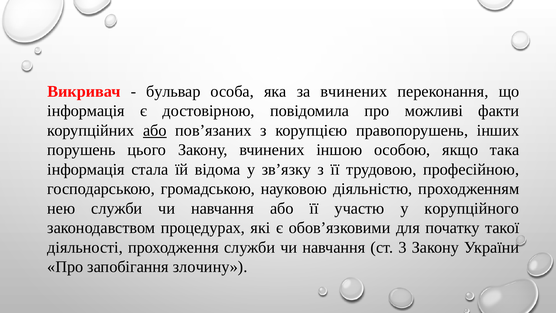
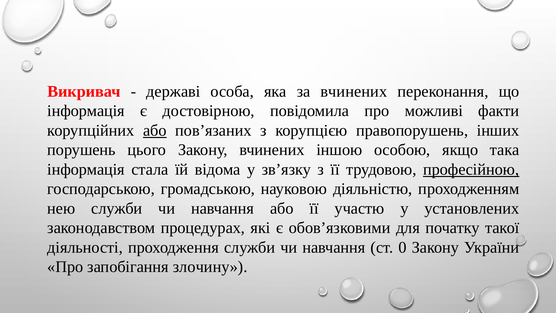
бульвар: бульвар -> державі (173, 91)
професійною underline: none -> present (471, 169)
корупційного: корупційного -> установлених (472, 208)
3: 3 -> 0 (402, 247)
